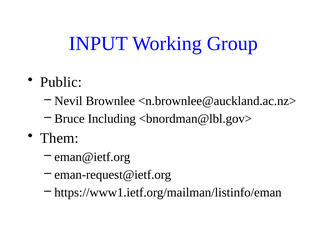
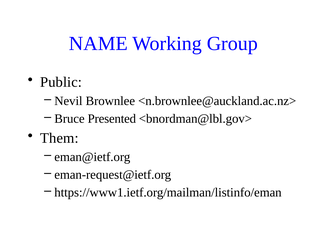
INPUT: INPUT -> NAME (98, 44)
Including: Including -> Presented (112, 119)
